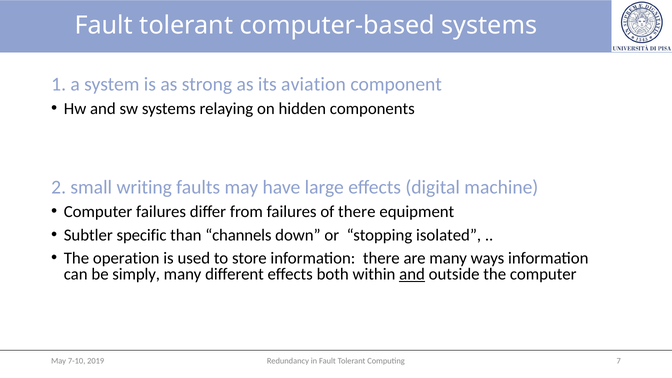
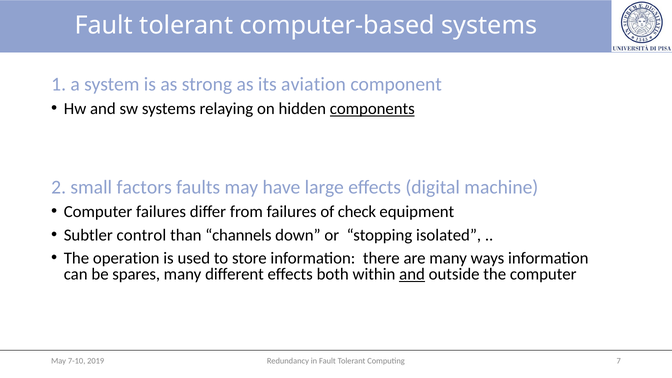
components underline: none -> present (372, 109)
writing: writing -> factors (144, 187)
of there: there -> check (357, 212)
specific: specific -> control (141, 235)
simply: simply -> spares (136, 274)
